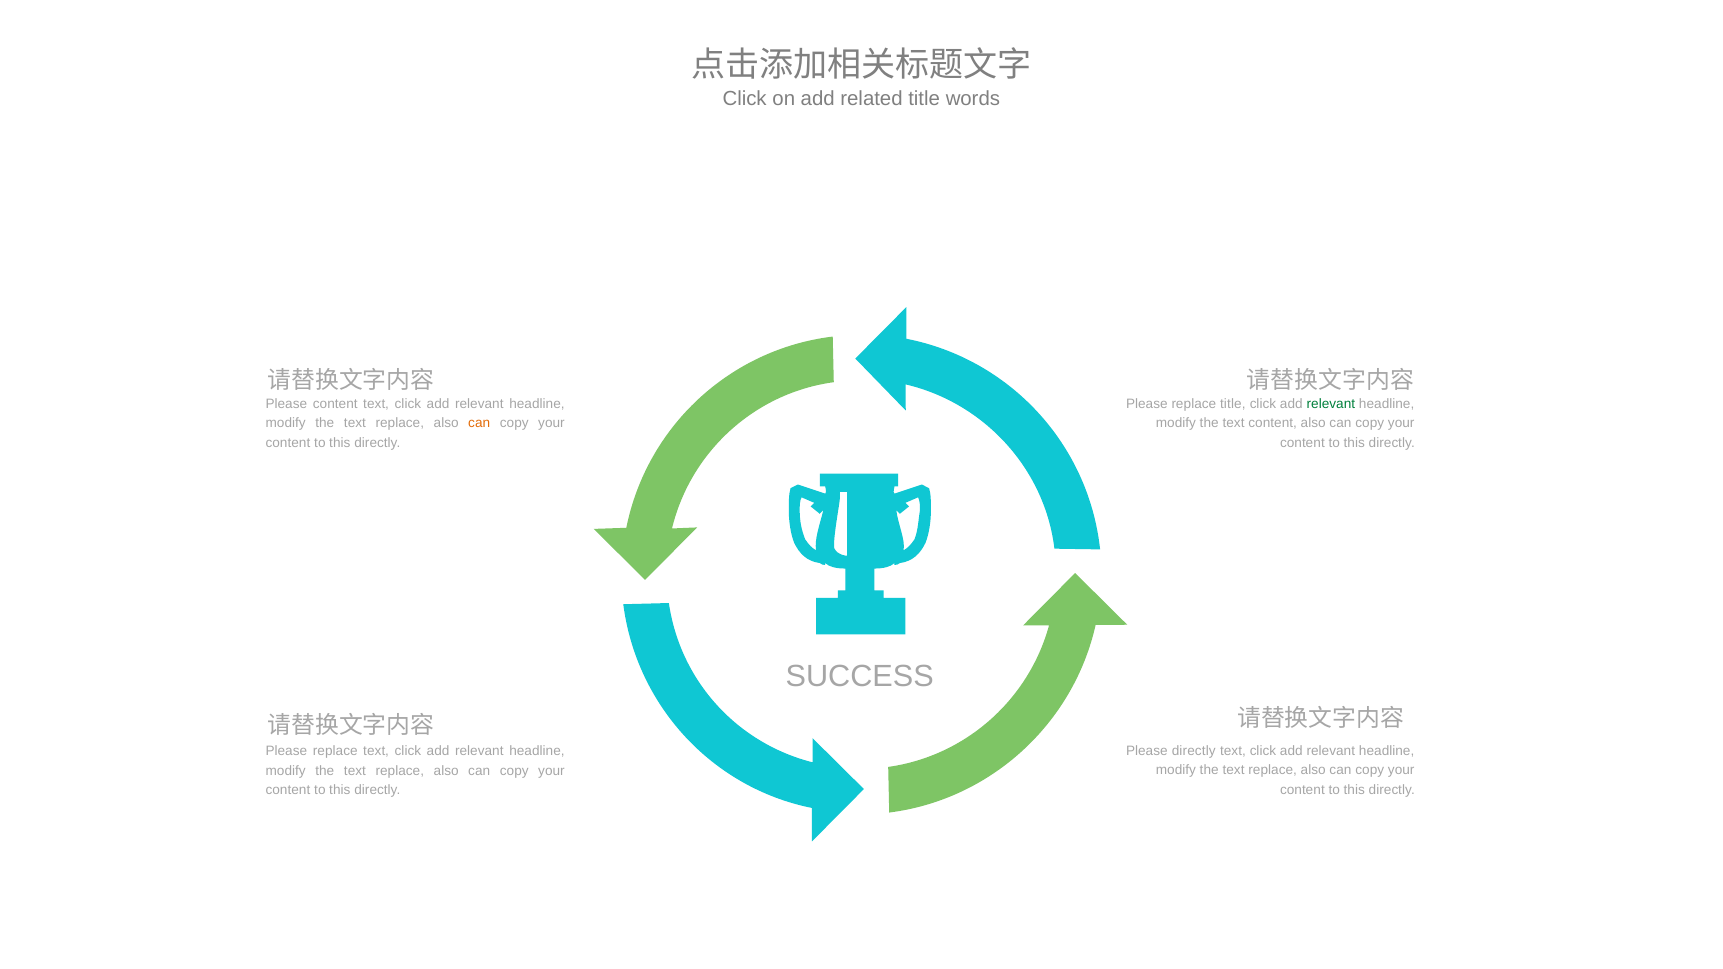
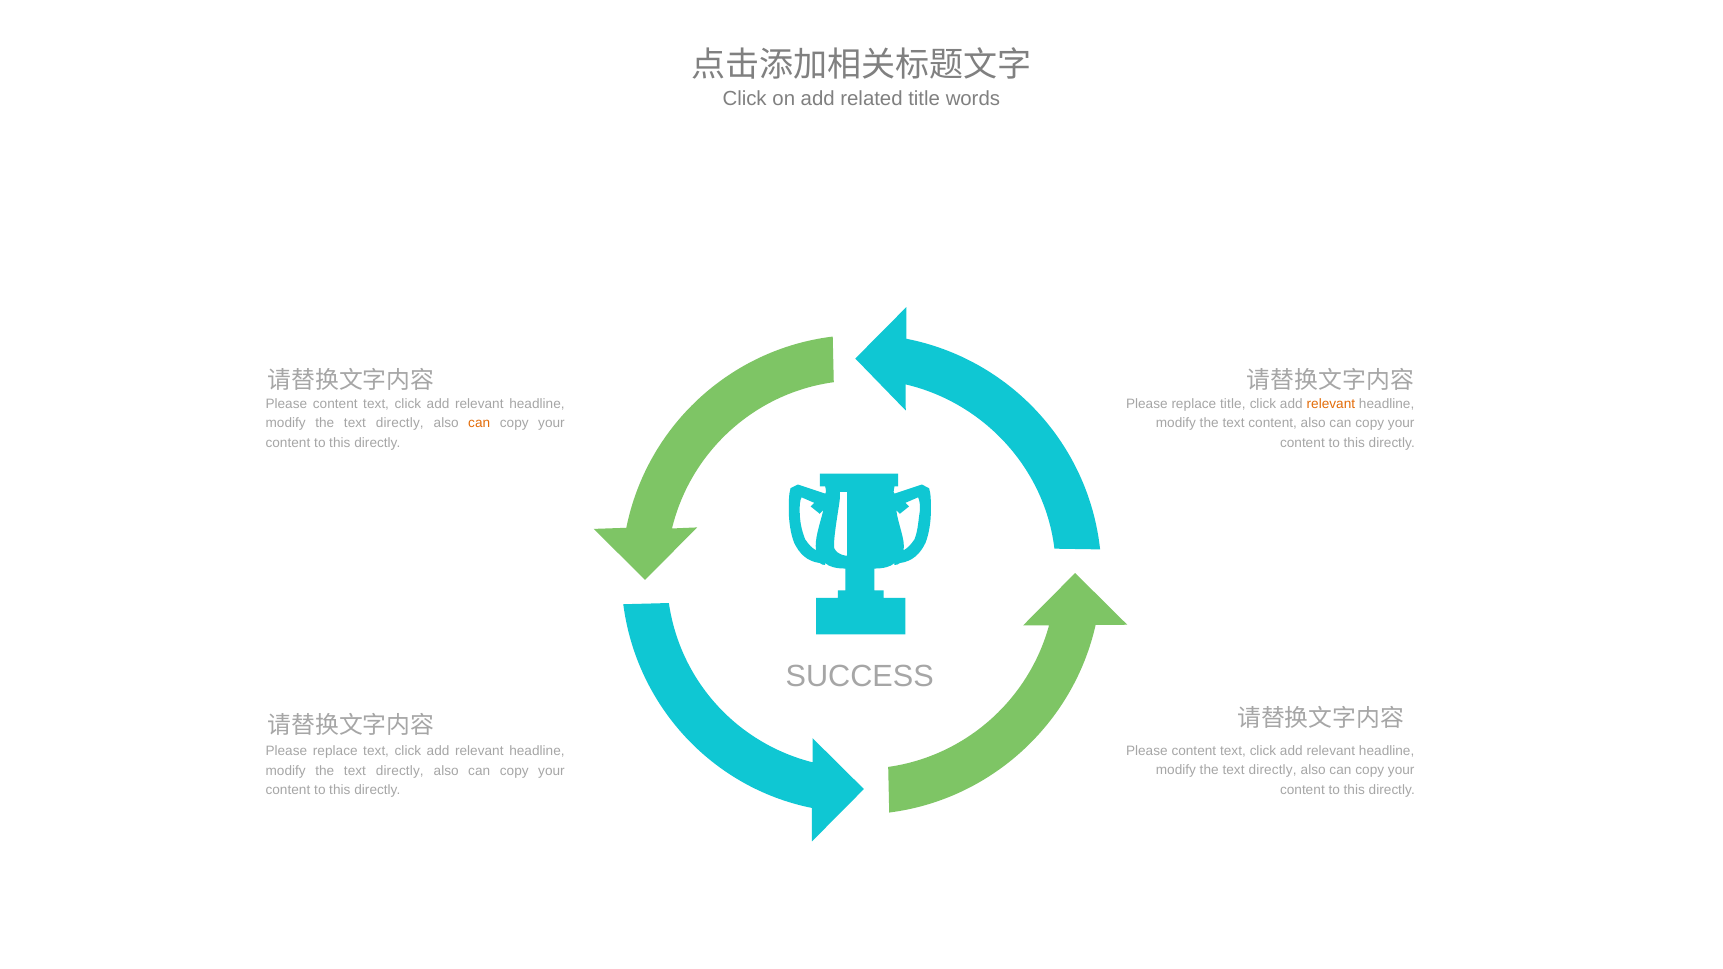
relevant colour: green -> orange (1331, 404)
replace: replace -> directly (400, 423)
directly: directly -> content (1194, 751)
replace: replace -> directly (1273, 770)
replace: replace -> directly (400, 771)
